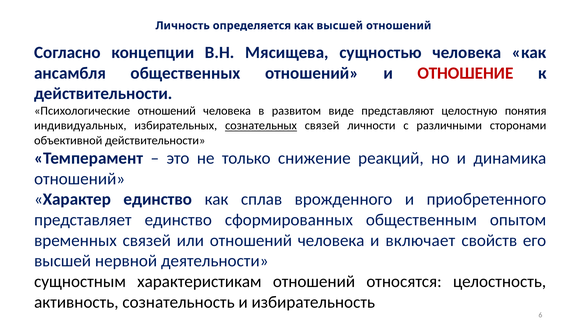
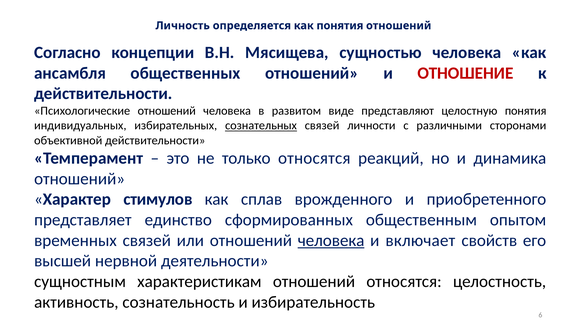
как высшей: высшей -> понятия (340, 26)
только снижение: снижение -> относятся (314, 158)
Характер единство: единство -> стимулов (158, 199)
человека underline: none -> present (331, 241)
